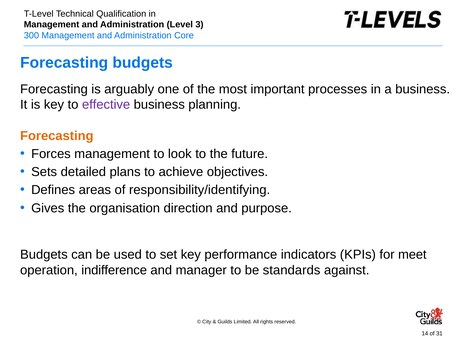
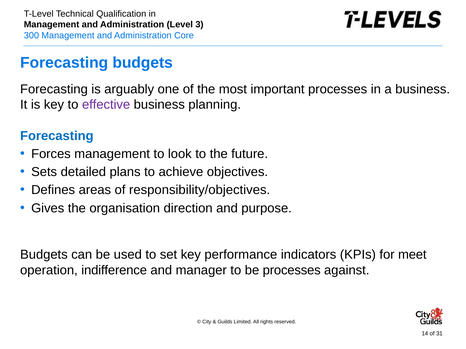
Forecasting colour: orange -> blue (57, 136)
responsibility/identifying: responsibility/identifying -> responsibility/objectives (200, 190)
be standards: standards -> processes (292, 271)
